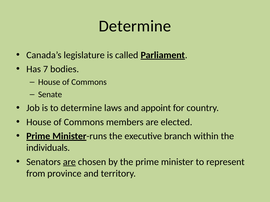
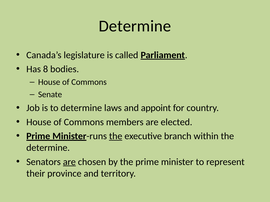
7: 7 -> 8 (46, 69)
the underline: none -> present (116, 136)
individuals: individuals -> determine (48, 148)
from: from -> their (36, 174)
